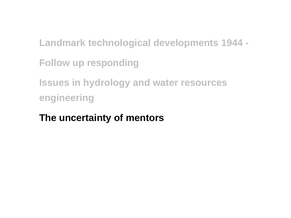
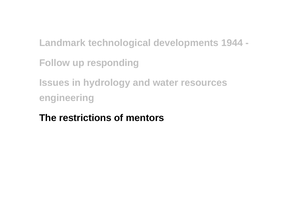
uncertainty: uncertainty -> restrictions (85, 118)
